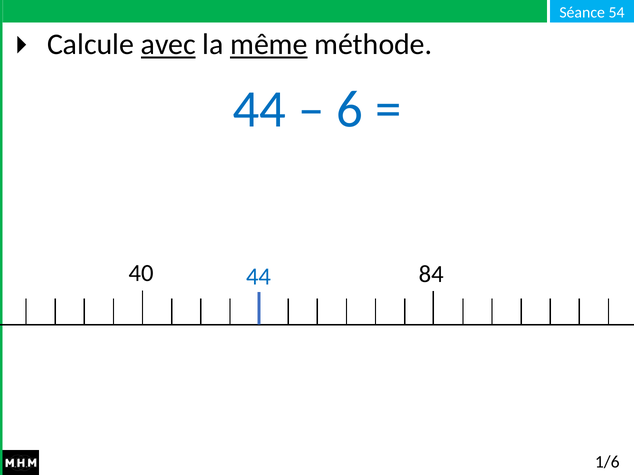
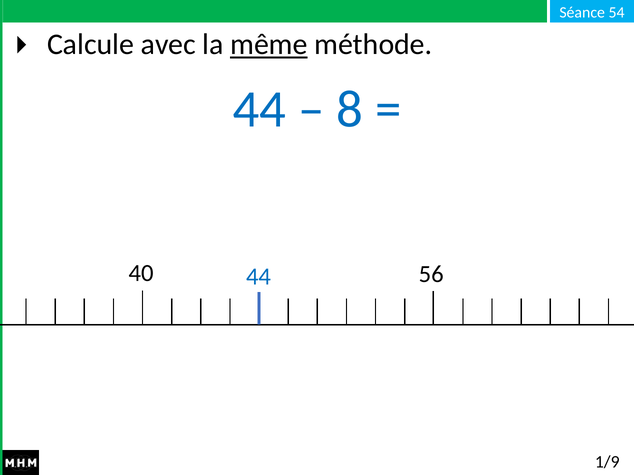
avec underline: present -> none (168, 45)
6: 6 -> 8 (350, 109)
84: 84 -> 56 (431, 275)
1/6: 1/6 -> 1/9 (607, 463)
